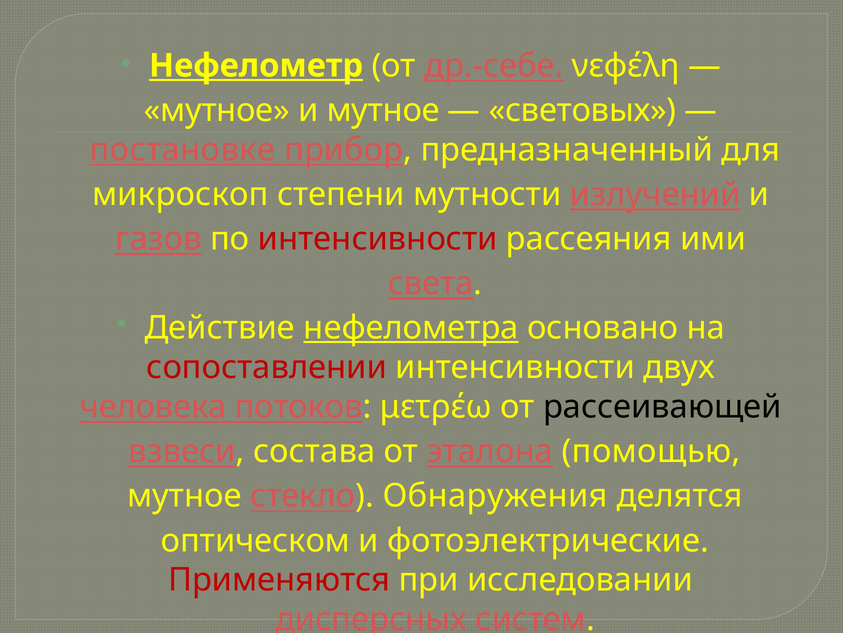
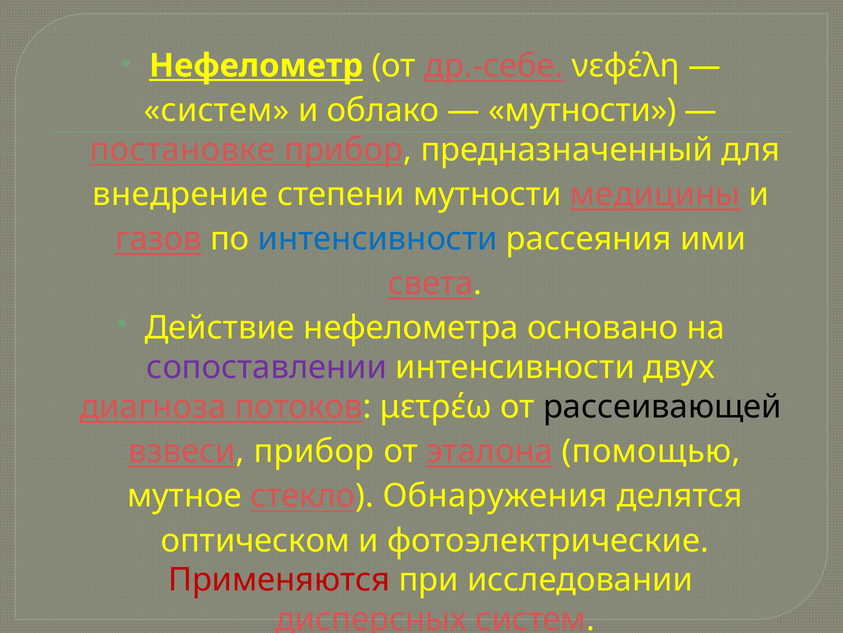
мутное: мутное -> систем (217, 110)
и мутное: мутное -> облако (383, 110)
световых: световых -> мутности (583, 110)
микроскоп: микроскоп -> внедрение (180, 194)
излучений: излучений -> медицины (655, 194)
интенсивности colour: red -> blue (378, 239)
нефелометра underline: present -> none (411, 328)
сопоставлении colour: red -> purple (267, 367)
человека: человека -> диагноза (153, 406)
взвеси состава: состава -> прибор (314, 451)
